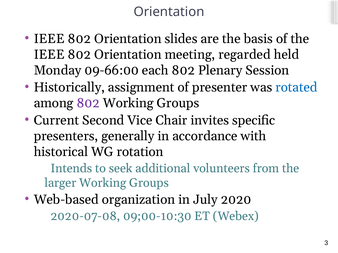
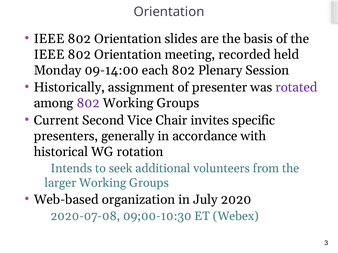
regarded: regarded -> recorded (245, 55)
09-66:00: 09-66:00 -> 09-14:00 (112, 70)
rotated colour: blue -> purple (296, 88)
